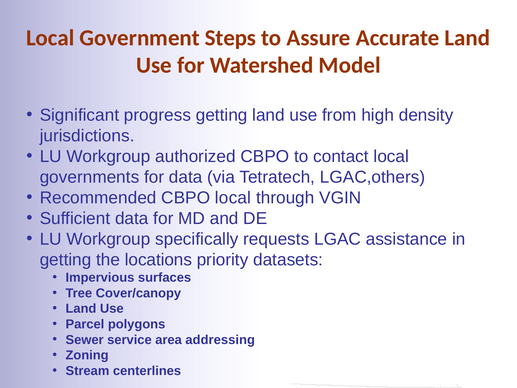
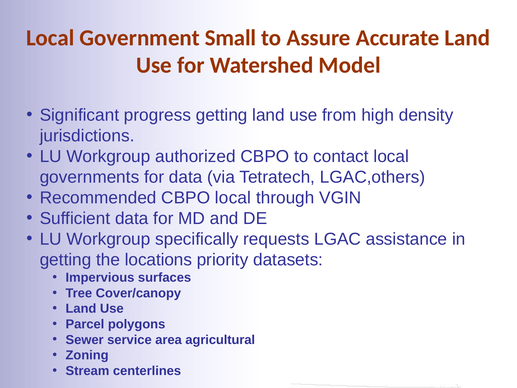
Steps: Steps -> Small (230, 38)
addressing: addressing -> agricultural (220, 340)
